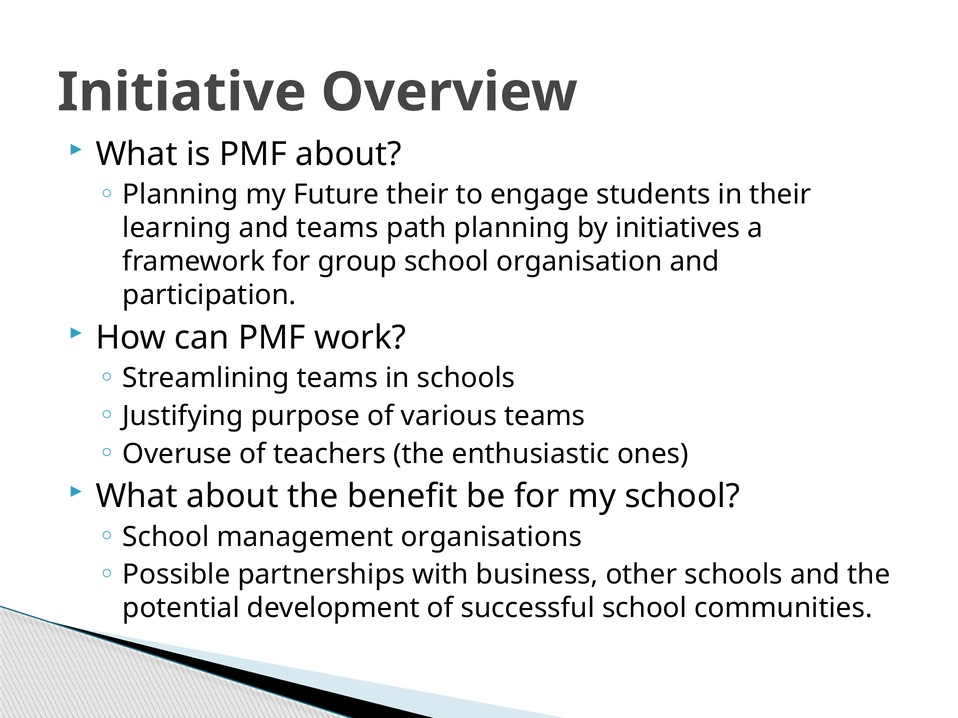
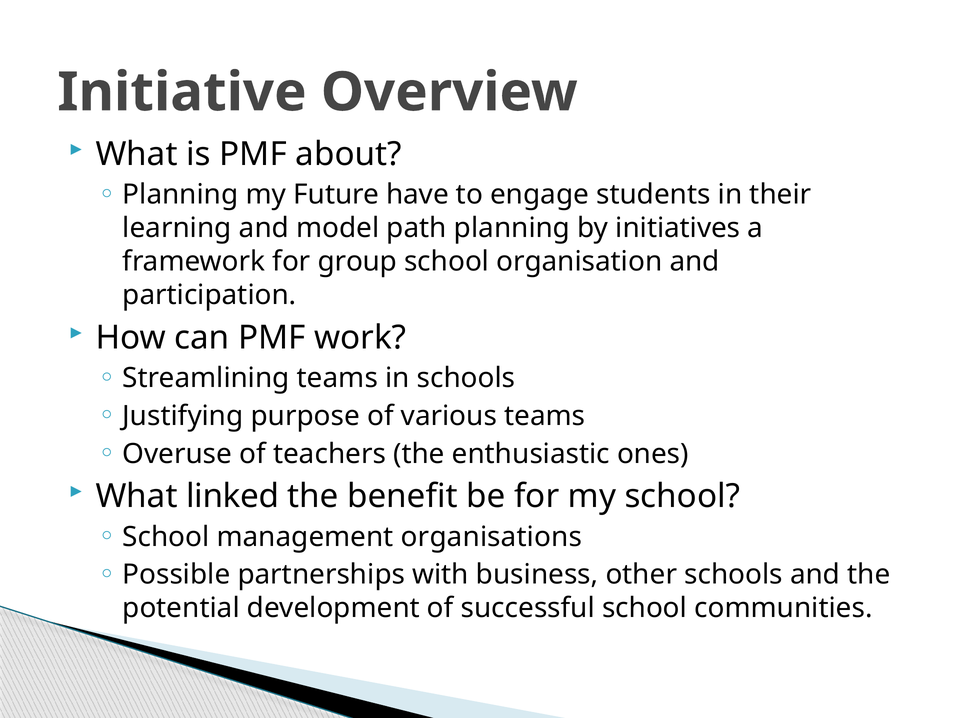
Future their: their -> have (418, 195)
and teams: teams -> model (338, 228)
What about: about -> linked (233, 497)
